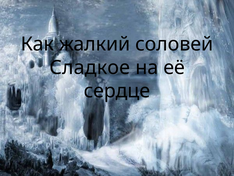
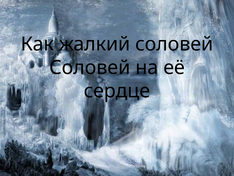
Сладкое: Сладкое -> Соловей (90, 67)
